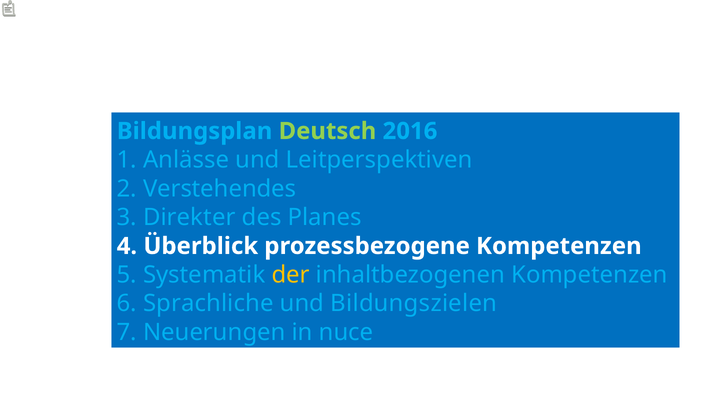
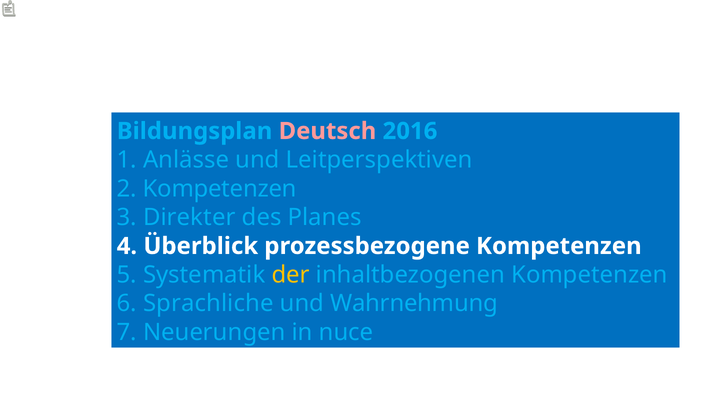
Deutsch colour: light green -> pink (327, 131)
2 Verstehendes: Verstehendes -> Kompetenzen (220, 189)
Bildungszielen: Bildungszielen -> Wahrnehmung (414, 303)
